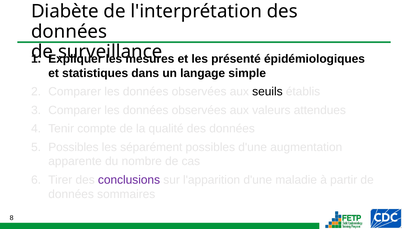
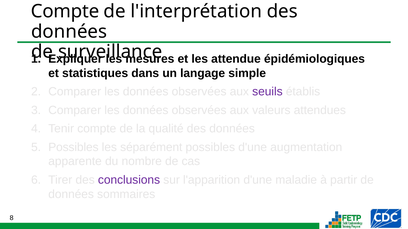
Diabète: Diabète -> Compte (65, 12)
présenté: présenté -> attendue (236, 59)
seuils colour: black -> purple (267, 92)
